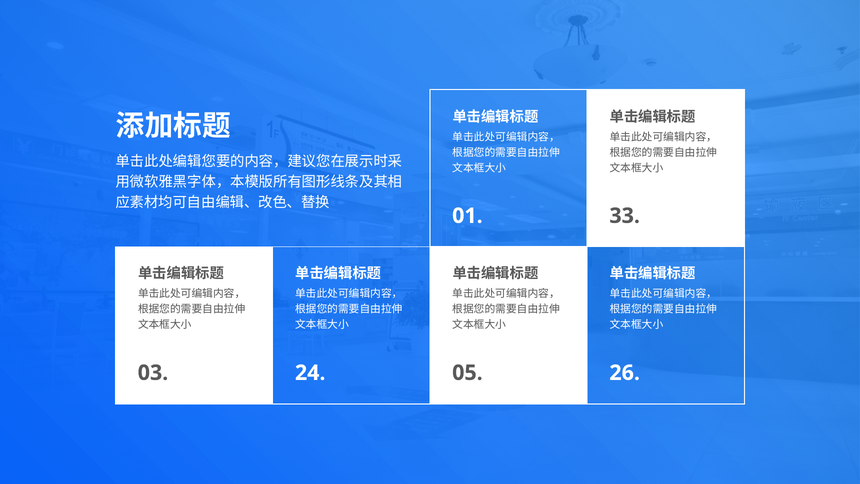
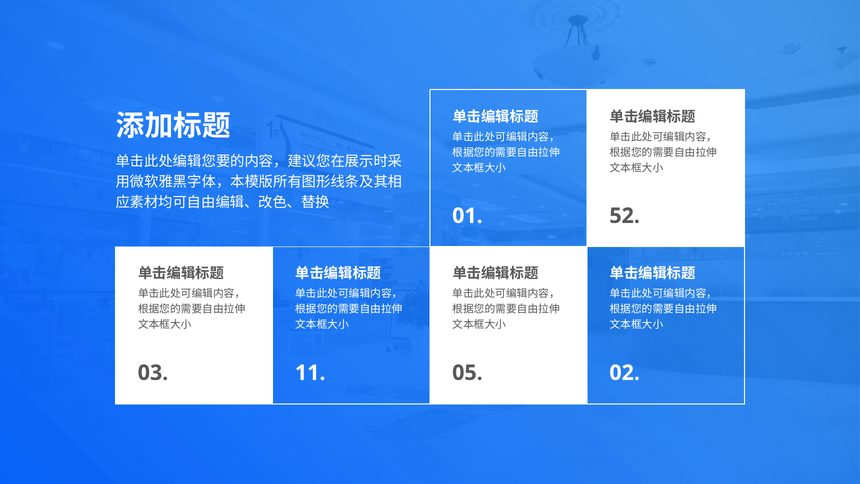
33: 33 -> 52 (625, 216)
24: 24 -> 11 (310, 373)
26: 26 -> 02 (625, 373)
